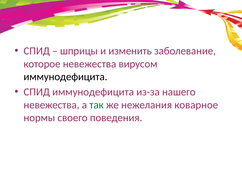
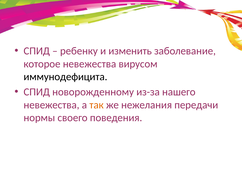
шприцы: шприцы -> ребенку (79, 51)
СПИД иммунодефицита: иммунодефицита -> новорожденному (93, 92)
так colour: green -> orange (97, 105)
коварное: коварное -> передачи (196, 105)
